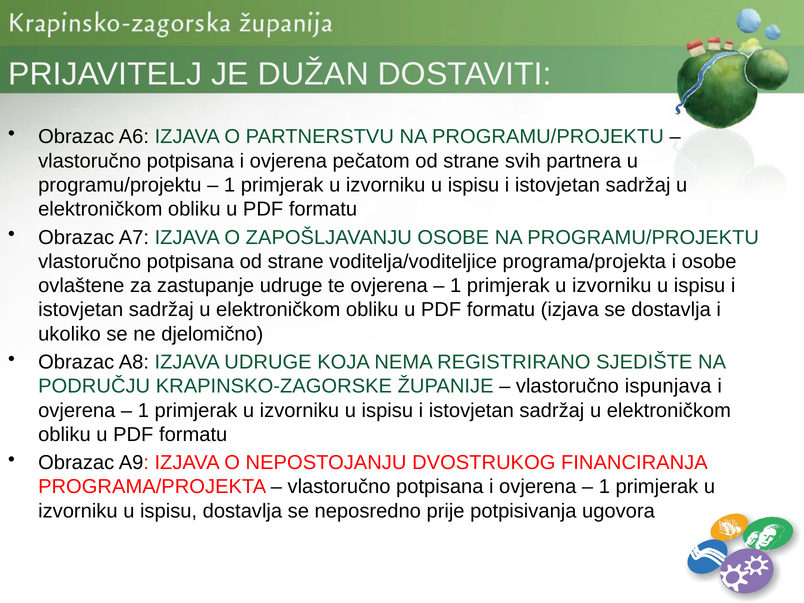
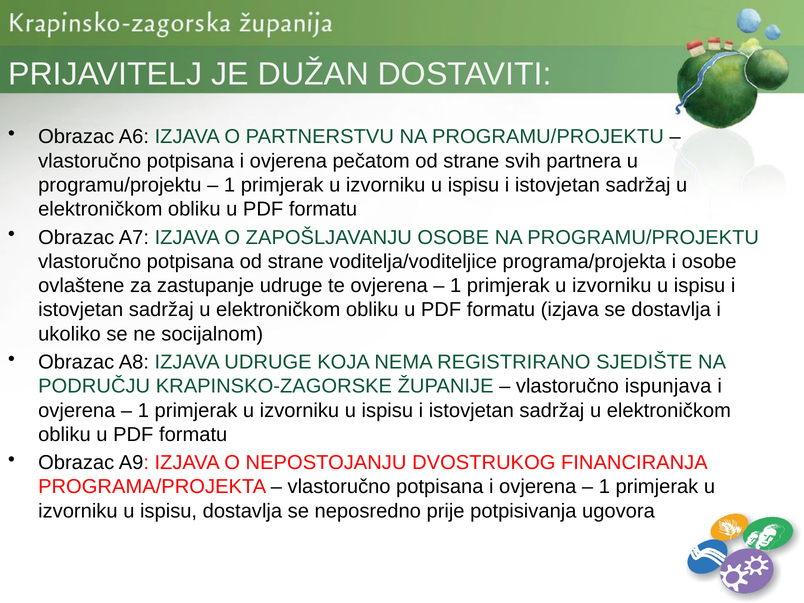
djelomično: djelomično -> socijalnom (212, 334)
